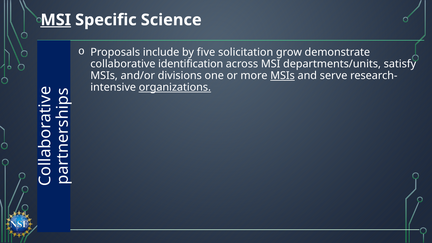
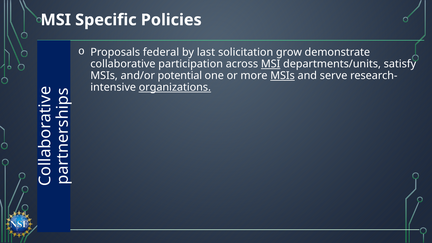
MSI underline: present -> none (56, 20)
Science: Science -> Policies (171, 20)
include: include -> federal (161, 52)
five: five -> last (206, 52)
identification: identification -> participation (191, 64)
MSI underline: none -> present (271, 64)
divisions: divisions -> potential (180, 76)
